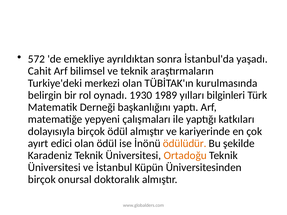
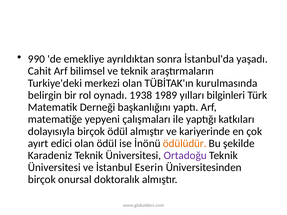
572: 572 -> 990 (36, 59)
1930: 1930 -> 1938 (141, 95)
Ortadoğu colour: orange -> purple (185, 156)
Küpün: Küpün -> Eserin (149, 168)
